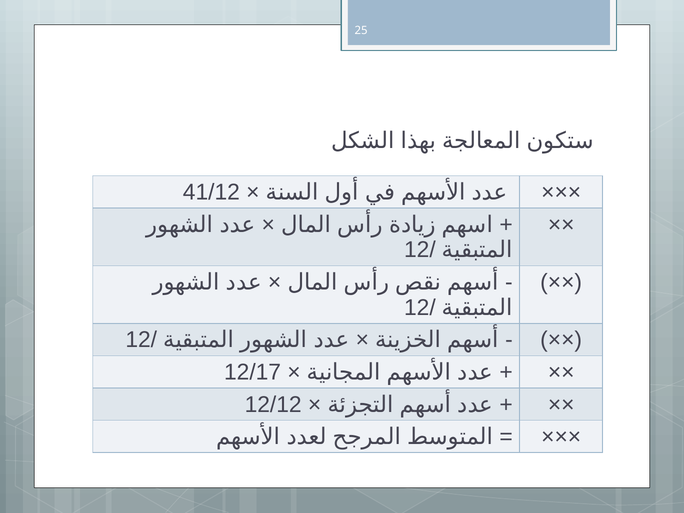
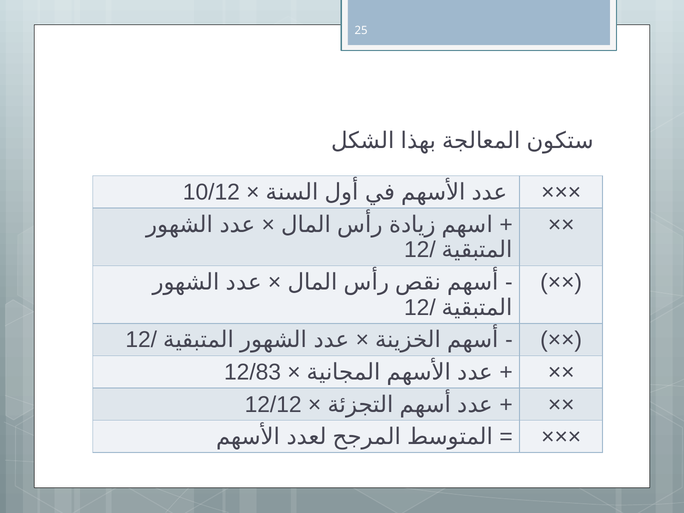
41/12: 41/12 -> 10/12 (211, 192)
12/17: 12/17 -> 12/83 (253, 372)
